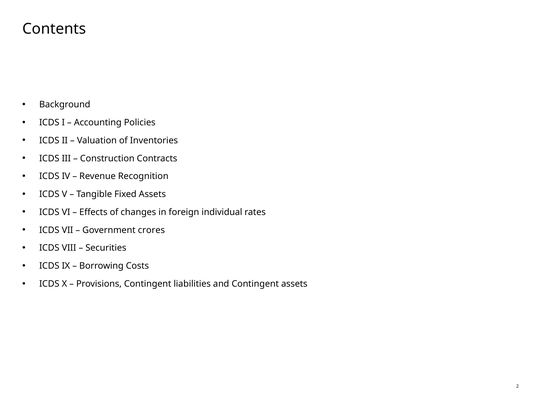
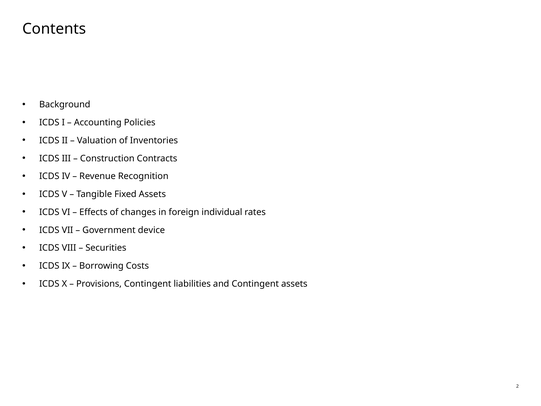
crores: crores -> device (151, 230)
